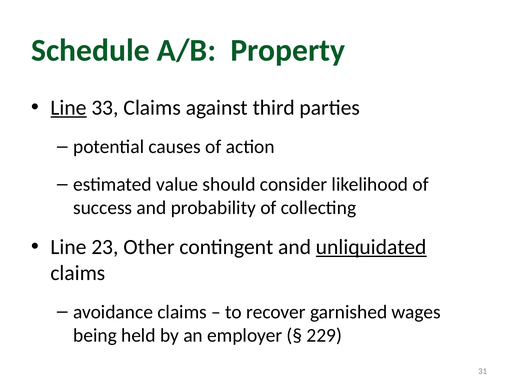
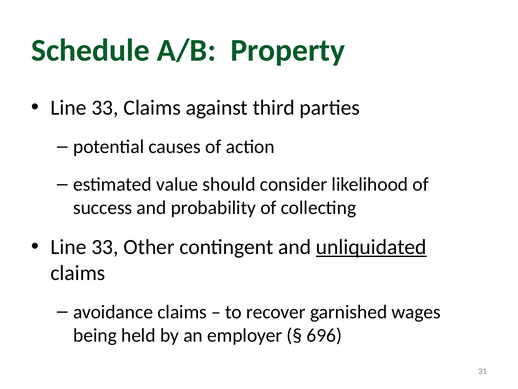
Line underline: present -> none (69, 108)
23: 23 -> 33 (105, 247)
229: 229 -> 696 (324, 335)
